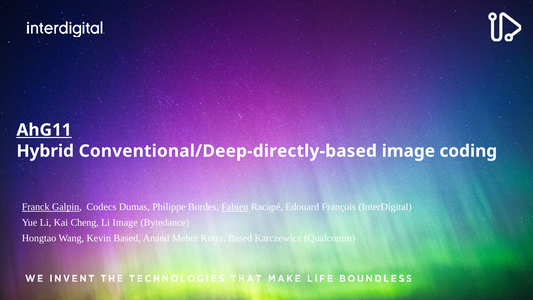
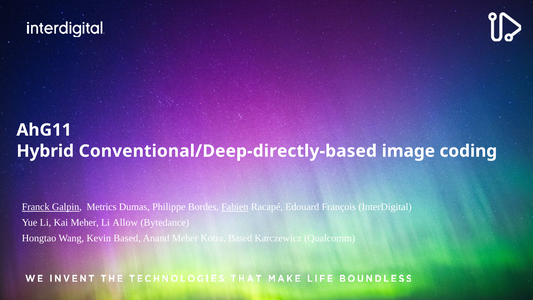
AhG11 underline: present -> none (44, 130)
Codecs: Codecs -> Metrics (102, 207)
Kai Cheng: Cheng -> Meher (85, 222)
Li Image: Image -> Allow (125, 222)
